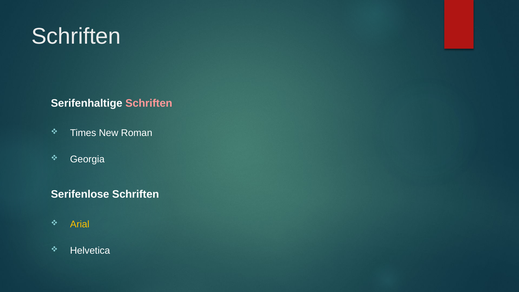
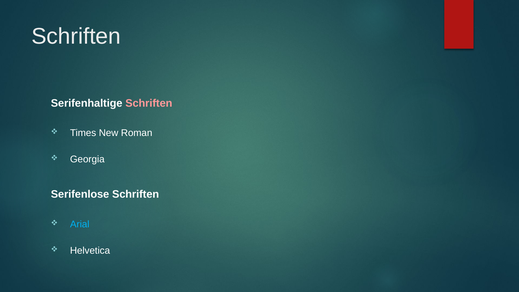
Arial colour: yellow -> light blue (80, 224)
